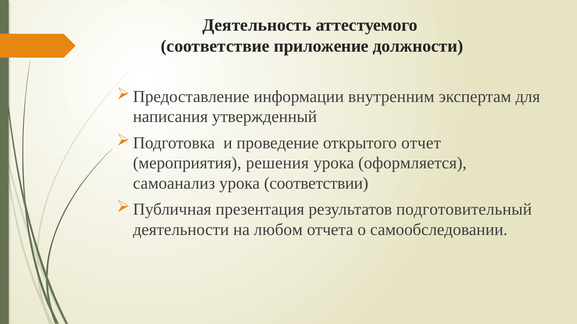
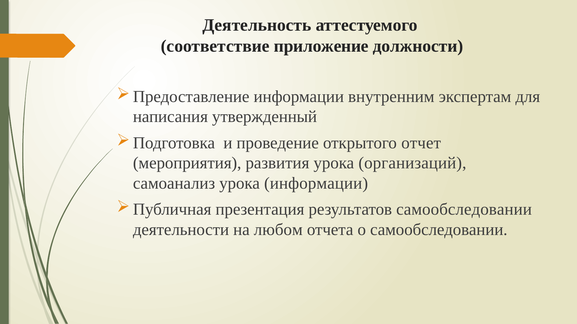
решения: решения -> развития (277, 163)
оформляется: оформляется -> организаций (412, 163)
урока соответствии: соответствии -> информации (316, 184)
результатов подготовительный: подготовительный -> самообследовании (464, 210)
